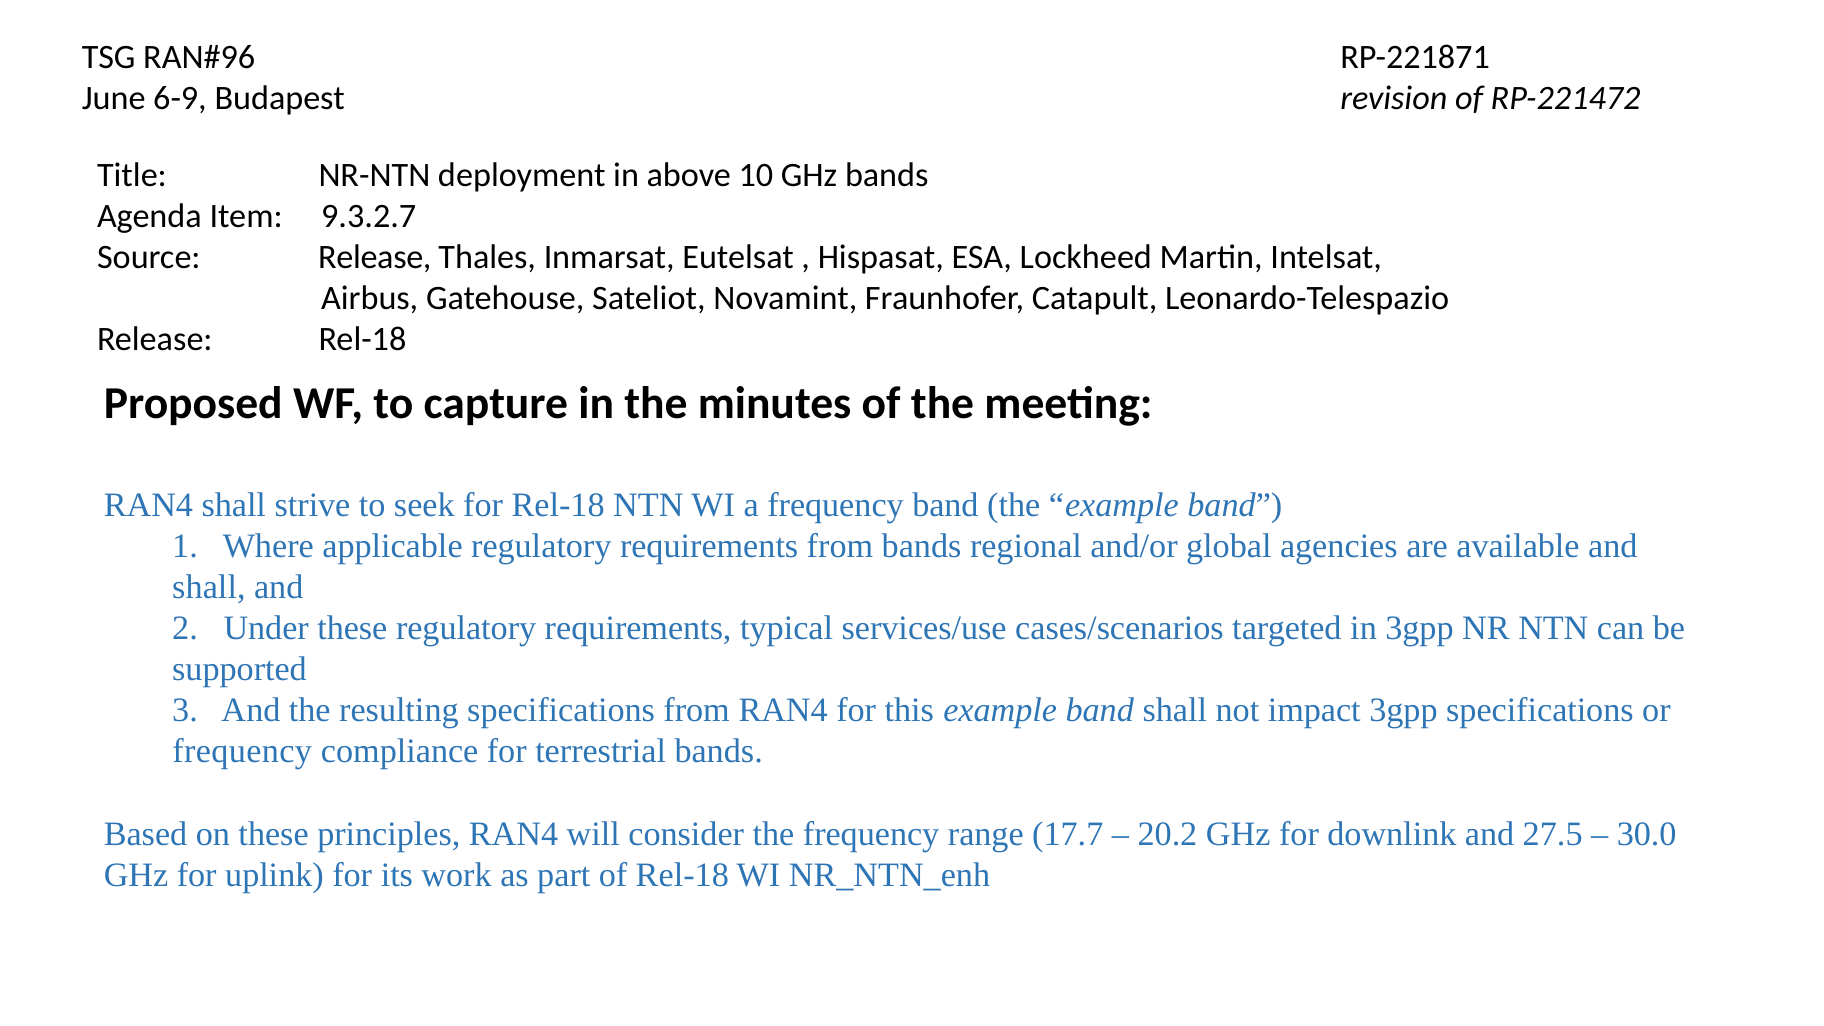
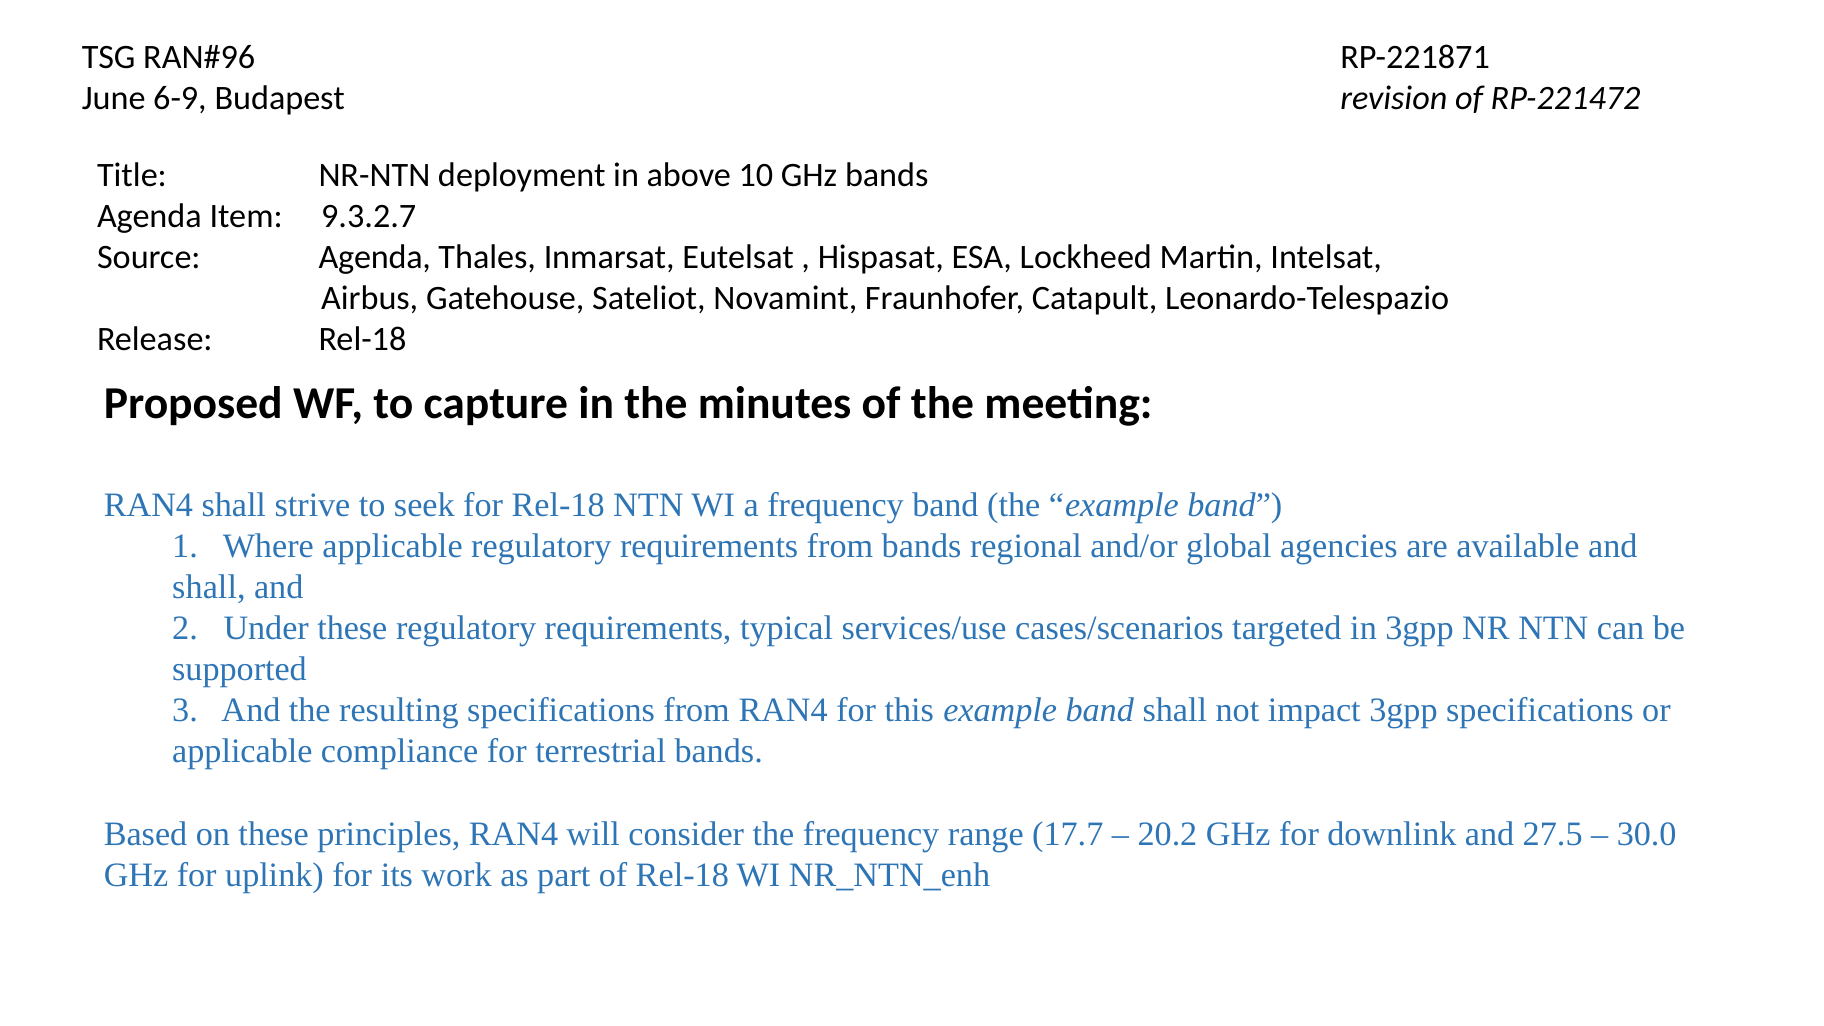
Source Release: Release -> Agenda (375, 257)
frequency: frequency -> applicable (242, 752)
